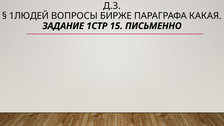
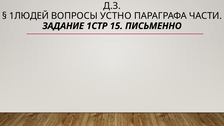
БИРЖЕ: БИРЖЕ -> УСТНО (116, 16)
КАКАЯ: КАКАЯ -> ЧАСТИ (205, 16)
